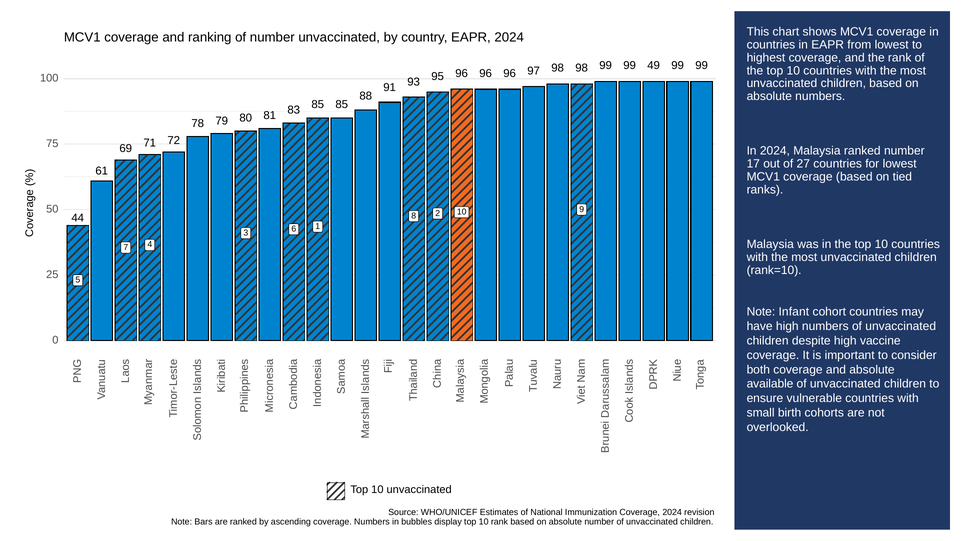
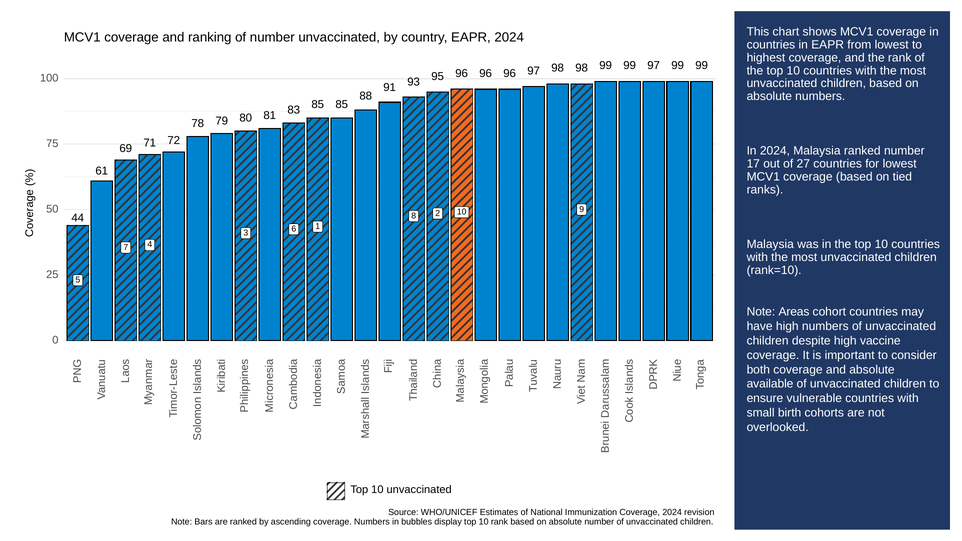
98 49: 49 -> 97 (654, 65)
Infant: Infant -> Areas (794, 312)
